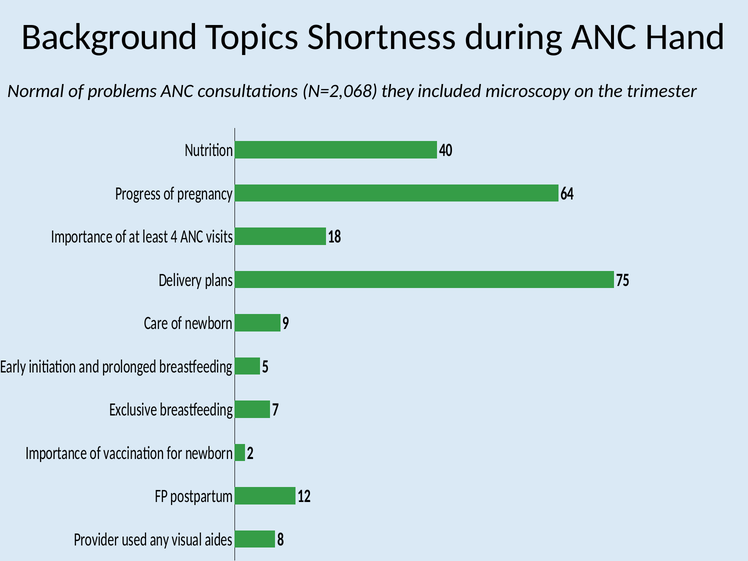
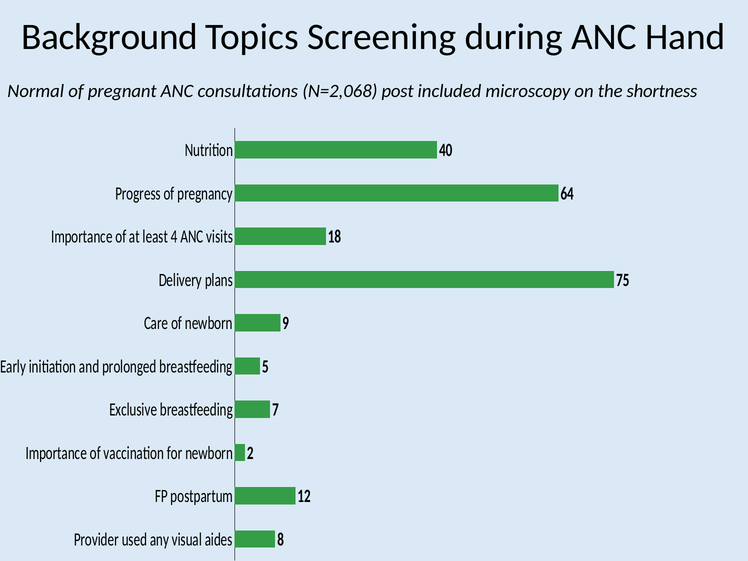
Shortness: Shortness -> Screening (382, 37)
problems: problems -> pregnant (122, 91)
they: they -> post (398, 91)
trimester: trimester -> shortness (662, 91)
